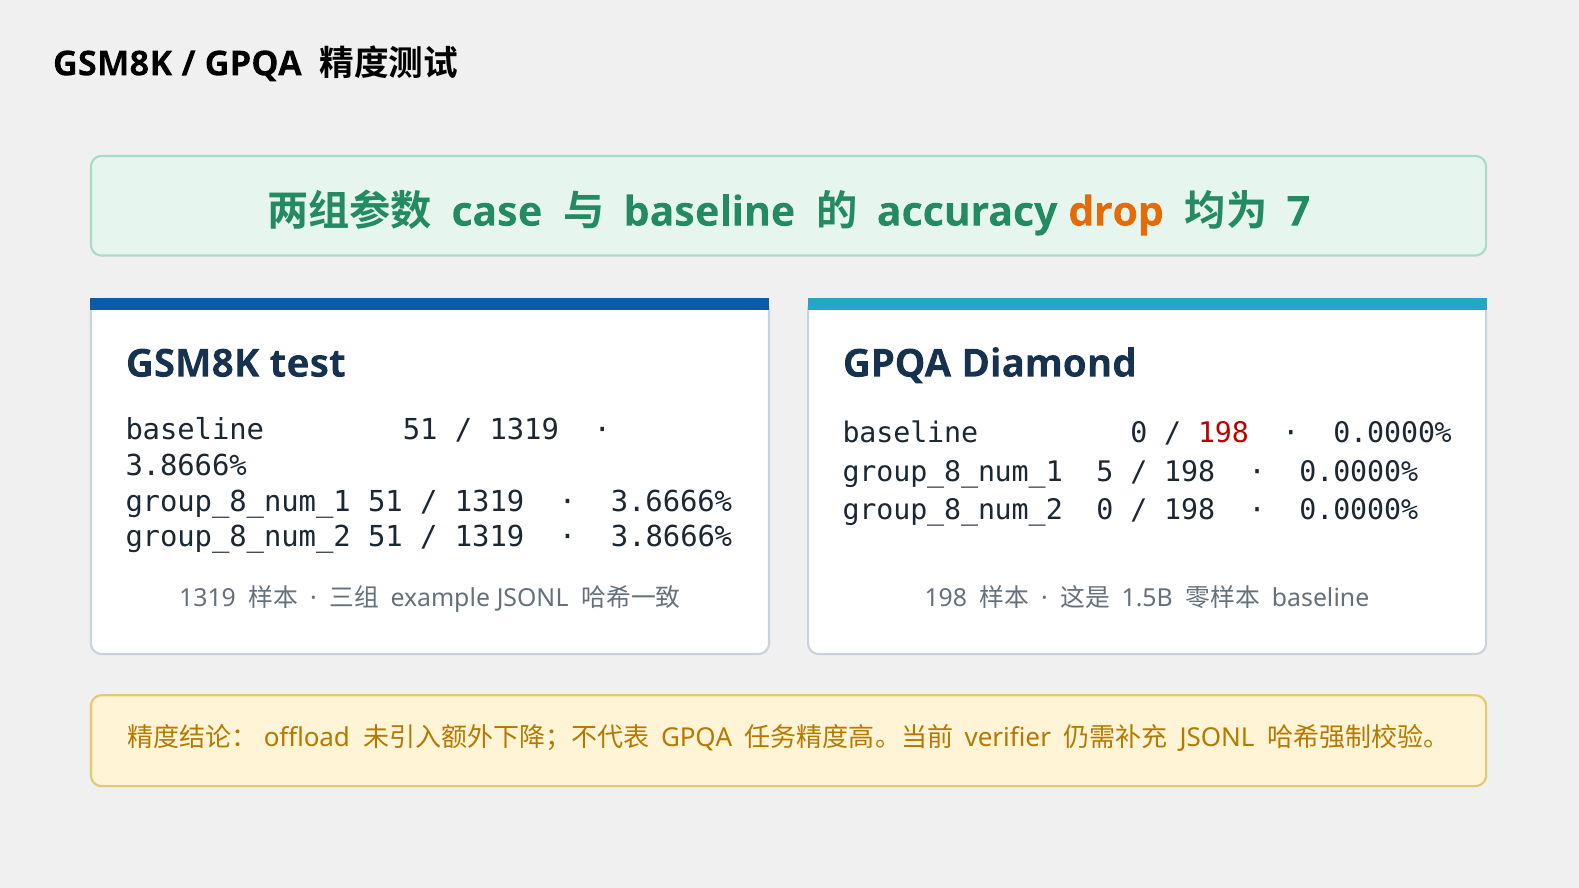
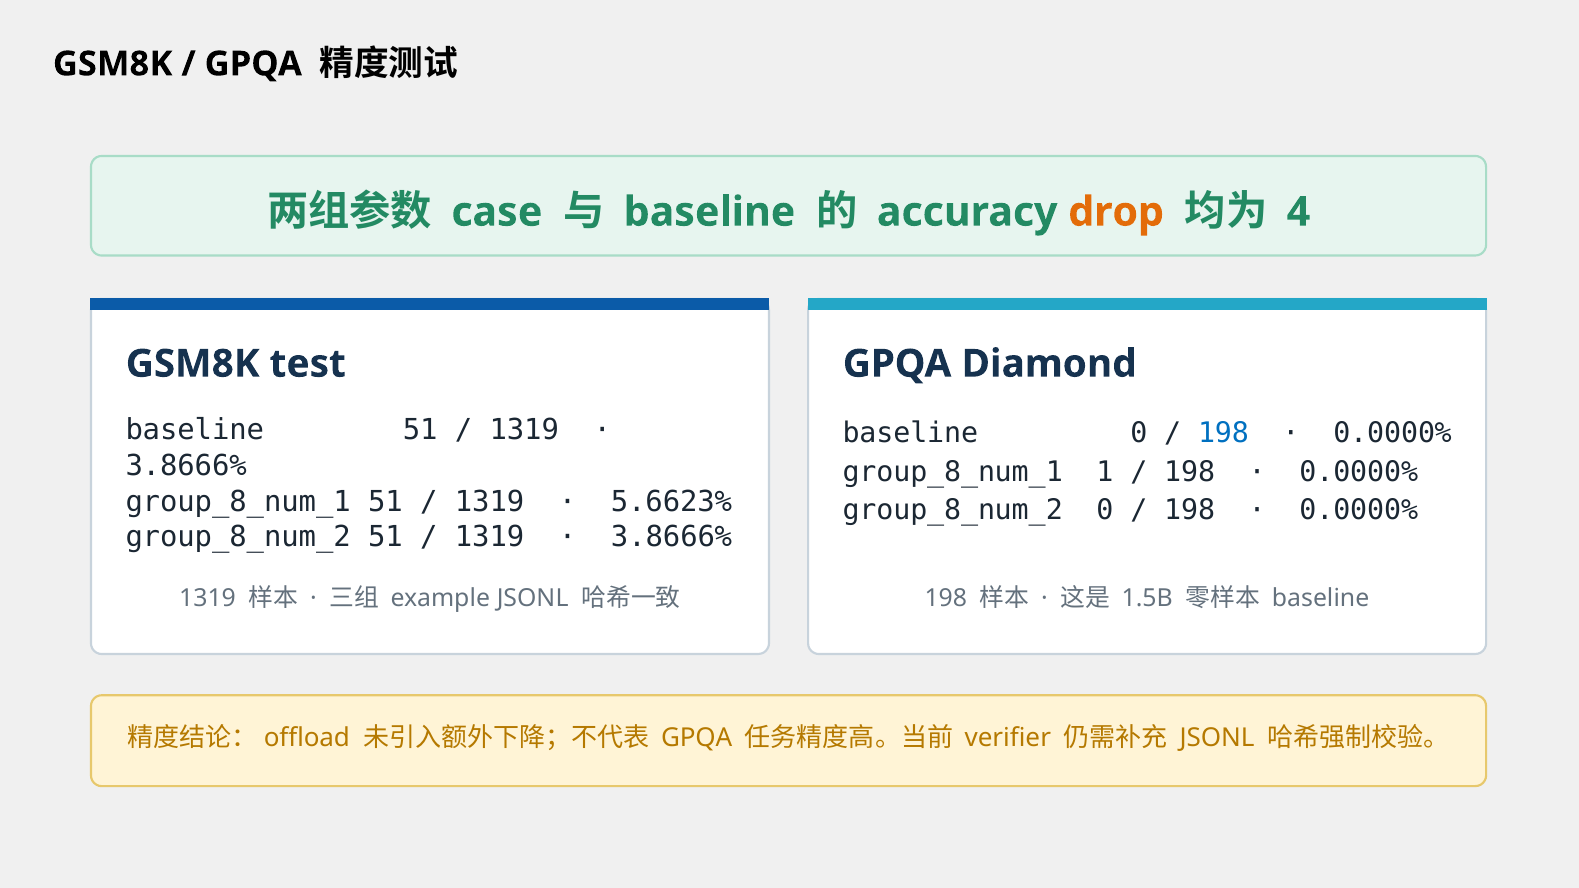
7: 7 -> 4 (1298, 212)
198 colour: red -> blue (1224, 433)
5: 5 -> 1 (1105, 472)
3.6666%: 3.6666% -> 5.6623% (672, 502)
